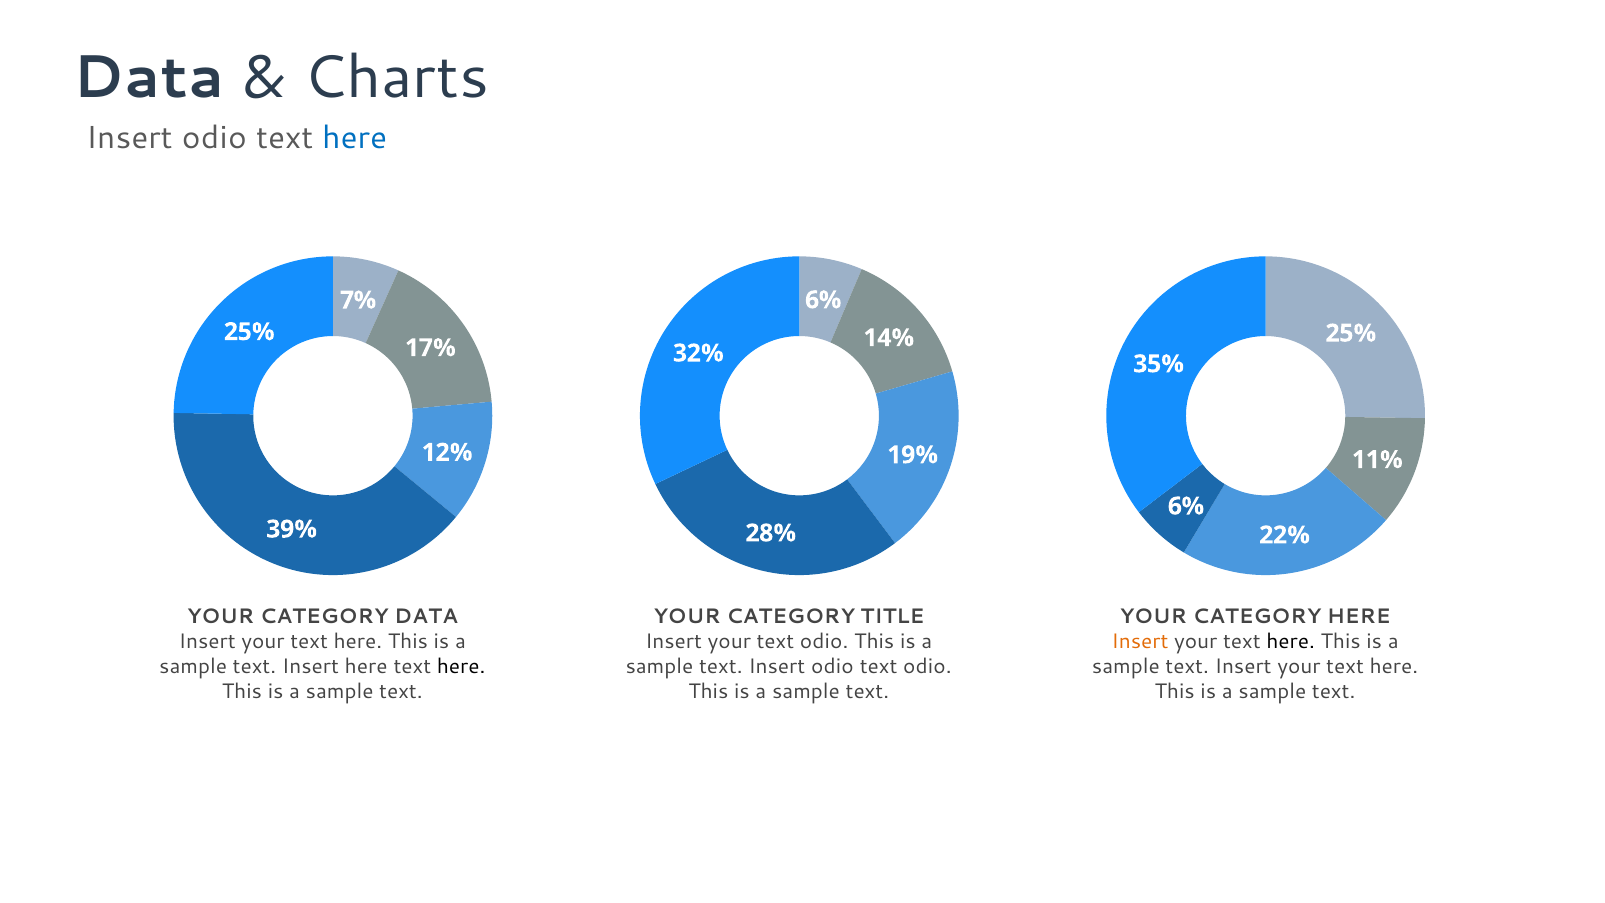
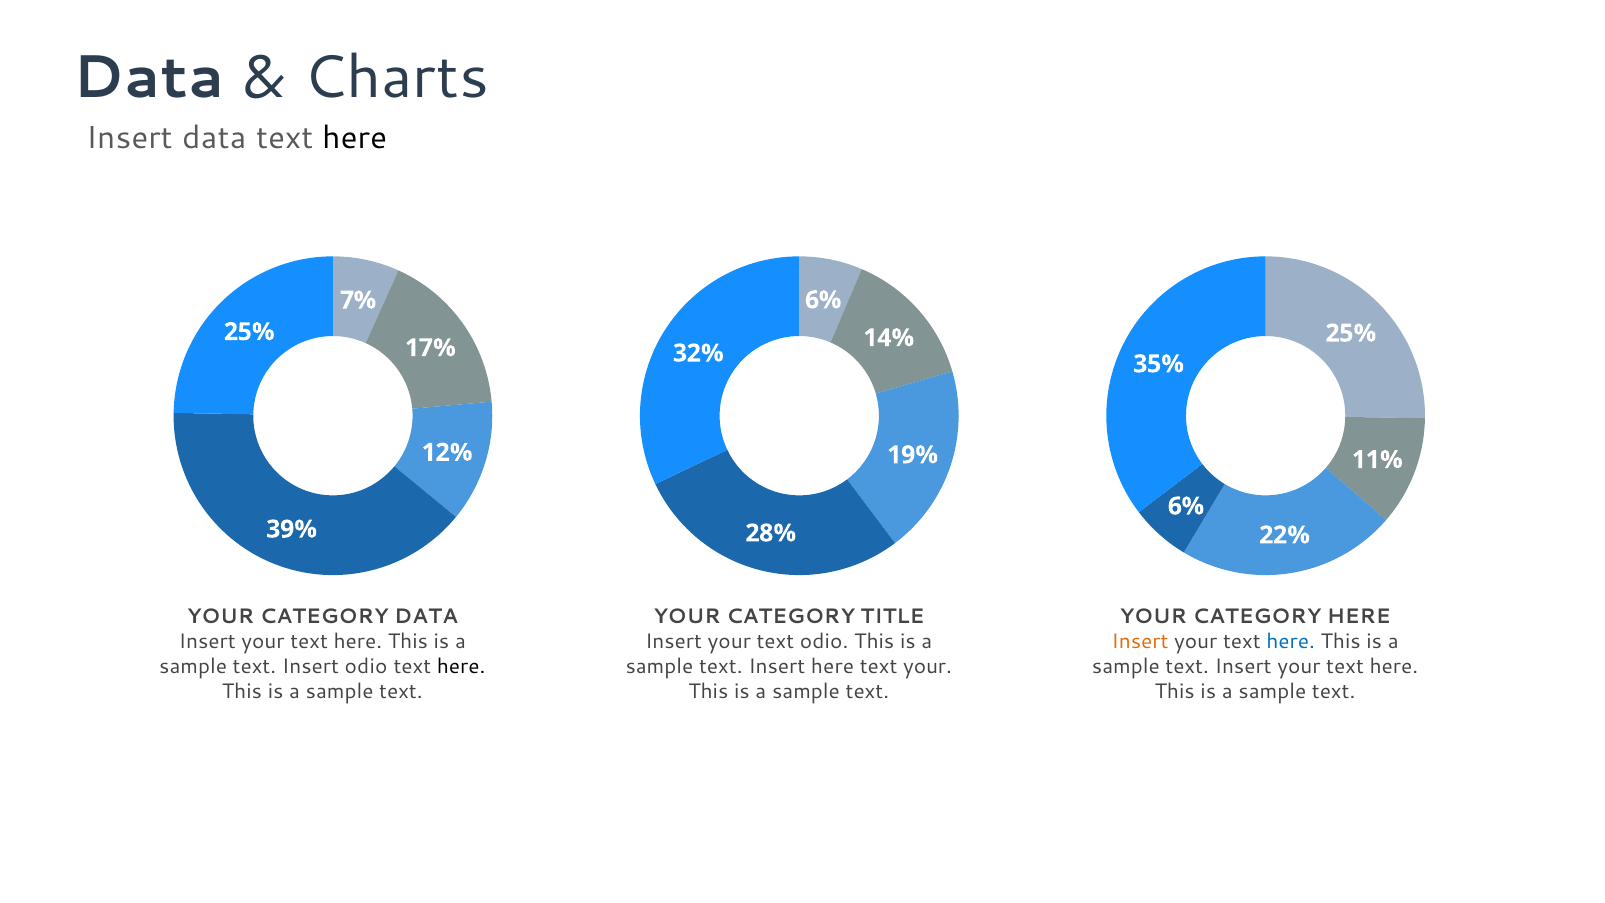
odio: odio -> data (214, 138)
here colour: blue -> black (355, 138)
here colour: black -> blue (1291, 642)
Insert here: here -> odio (366, 667)
text Insert odio: odio -> here (832, 667)
odio: odio -> your (927, 667)
